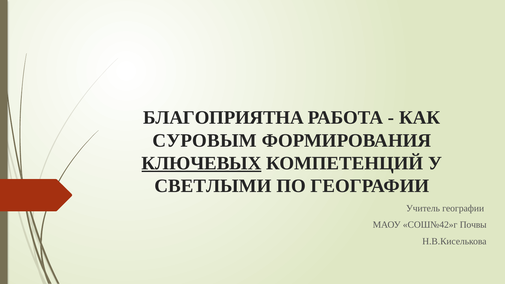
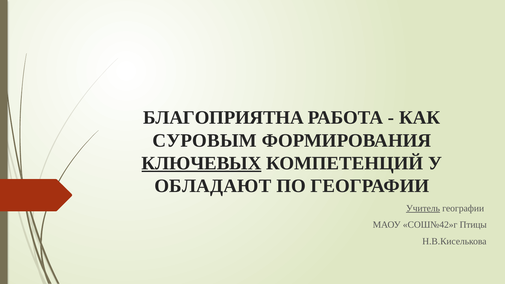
СВЕТЛЫМИ: СВЕТЛЫМИ -> ОБЛАДАЮТ (213, 186)
Учитель underline: none -> present (423, 208)
Почвы: Почвы -> Птицы (473, 225)
